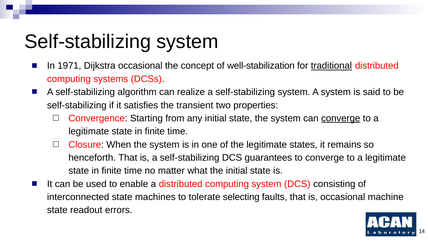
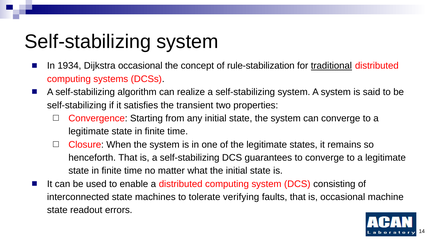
1971: 1971 -> 1934 (69, 66)
well-stabilization: well-stabilization -> rule-stabilization (261, 66)
converge underline: present -> none (341, 118)
selecting: selecting -> verifying (241, 197)
